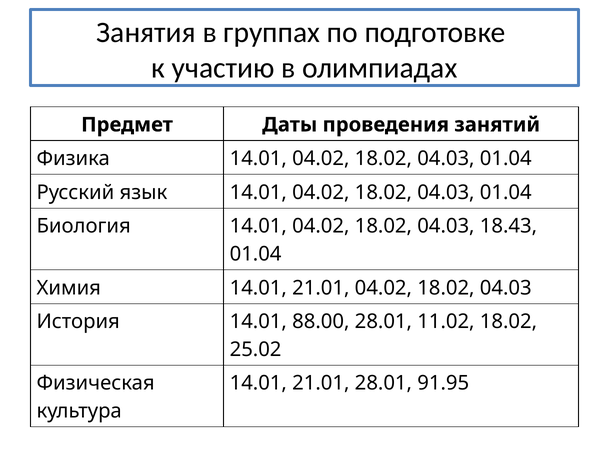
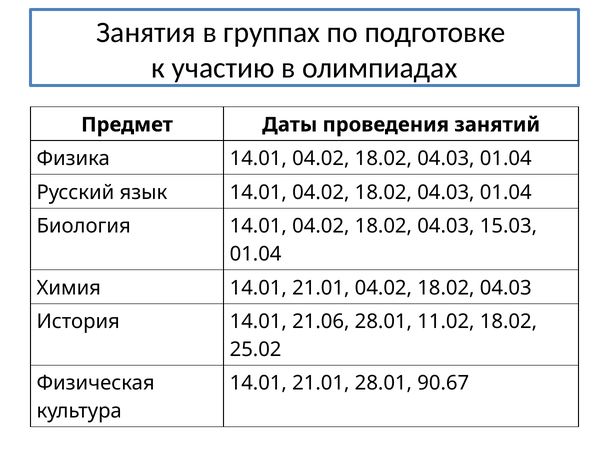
18.43: 18.43 -> 15.03 (509, 226)
88.00: 88.00 -> 21.06 (321, 322)
91.95: 91.95 -> 90.67 (443, 383)
